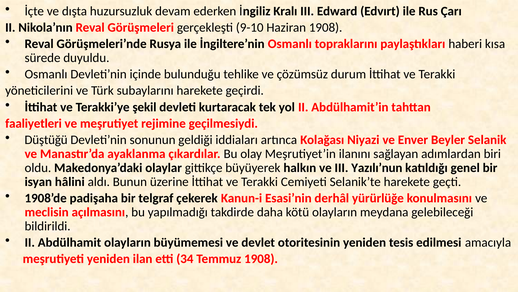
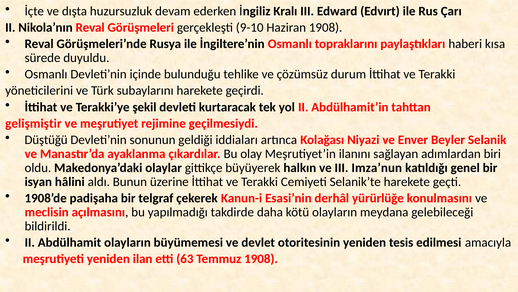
faaliyetleri: faaliyetleri -> gelişmiştir (33, 123)
Yazılı’nun: Yazılı’nun -> Imza’nun (377, 167)
34: 34 -> 63 (185, 258)
